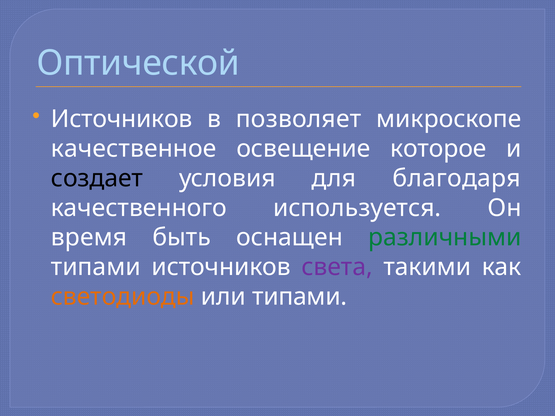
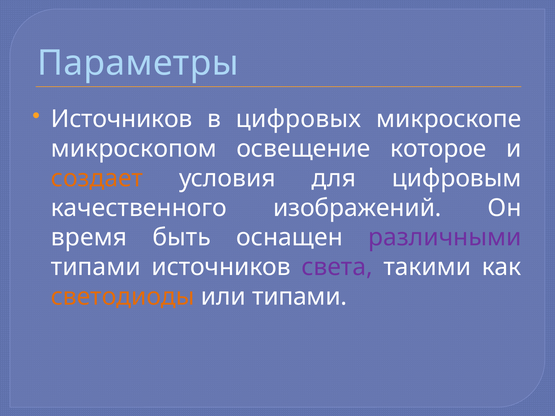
Оптической: Оптической -> Параметры (138, 63)
позволяет: позволяет -> цифровых (299, 119)
качественное: качественное -> микроскопом (134, 149)
создает colour: black -> orange (97, 178)
благодаря: благодаря -> цифровым (457, 178)
используется: используется -> изображений (357, 208)
различными colour: green -> purple (445, 238)
